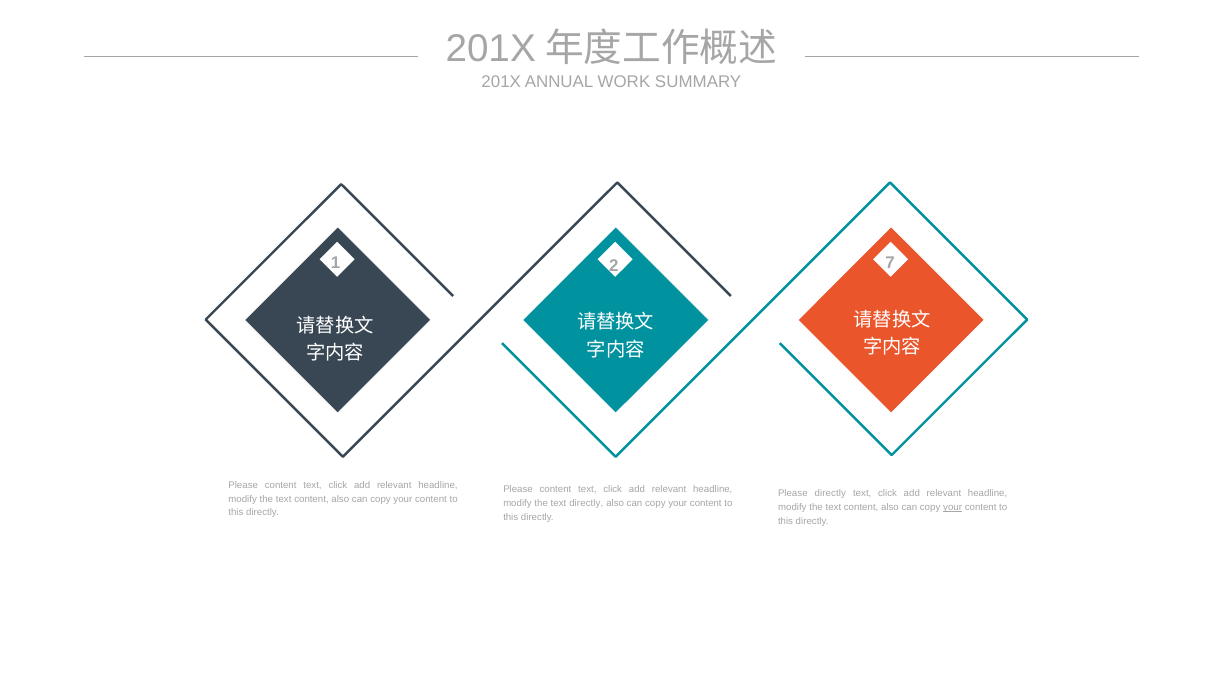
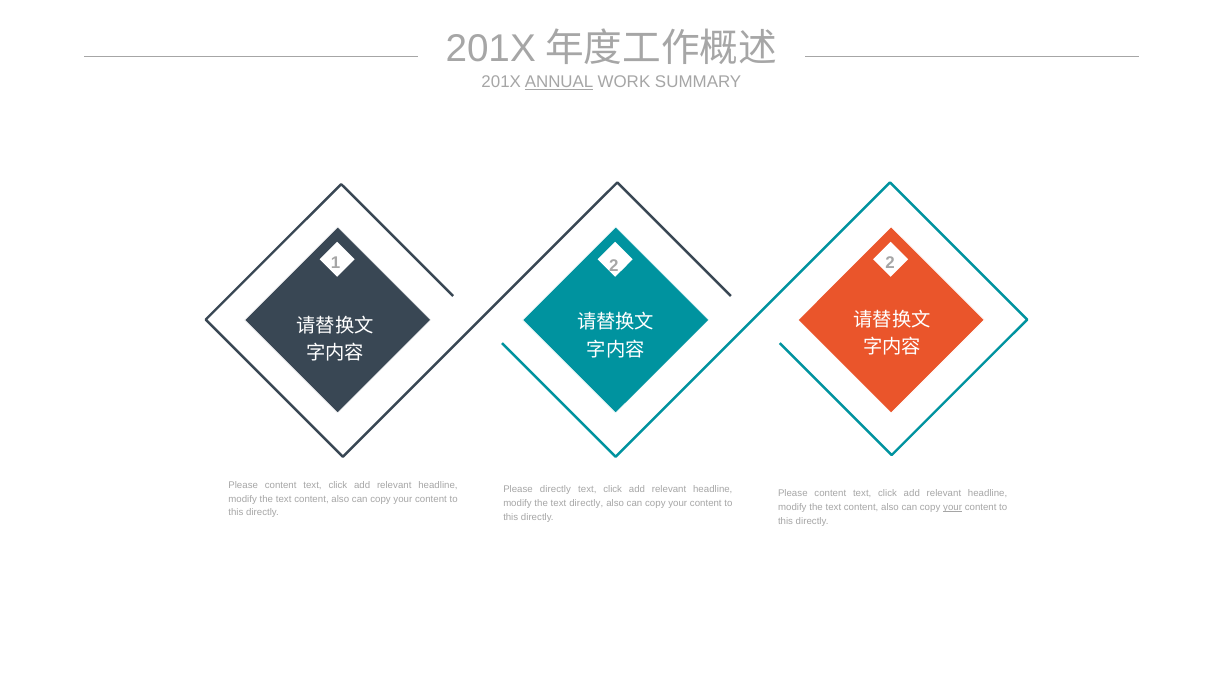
ANNUAL underline: none -> present (559, 82)
2 7: 7 -> 2 (890, 263)
content: content -> directly (555, 489)
directly: directly -> content (830, 493)
